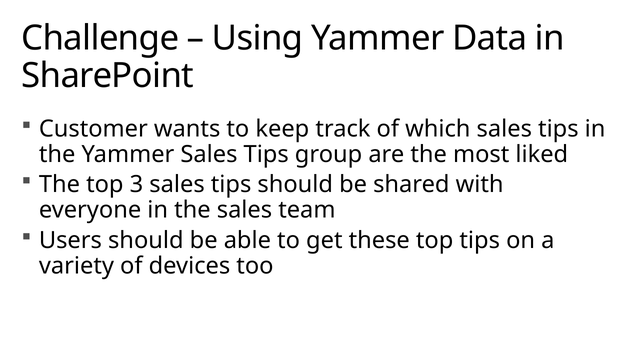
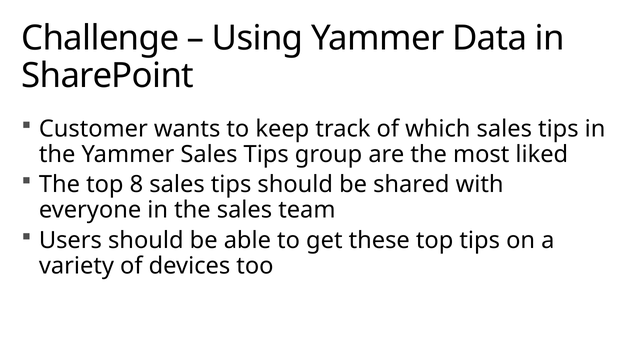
3: 3 -> 8 (136, 185)
